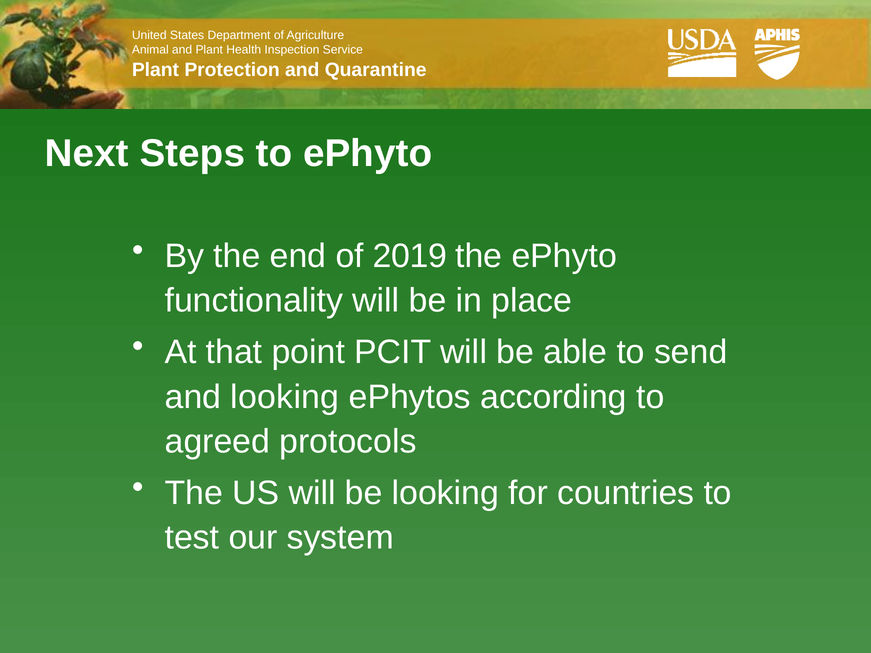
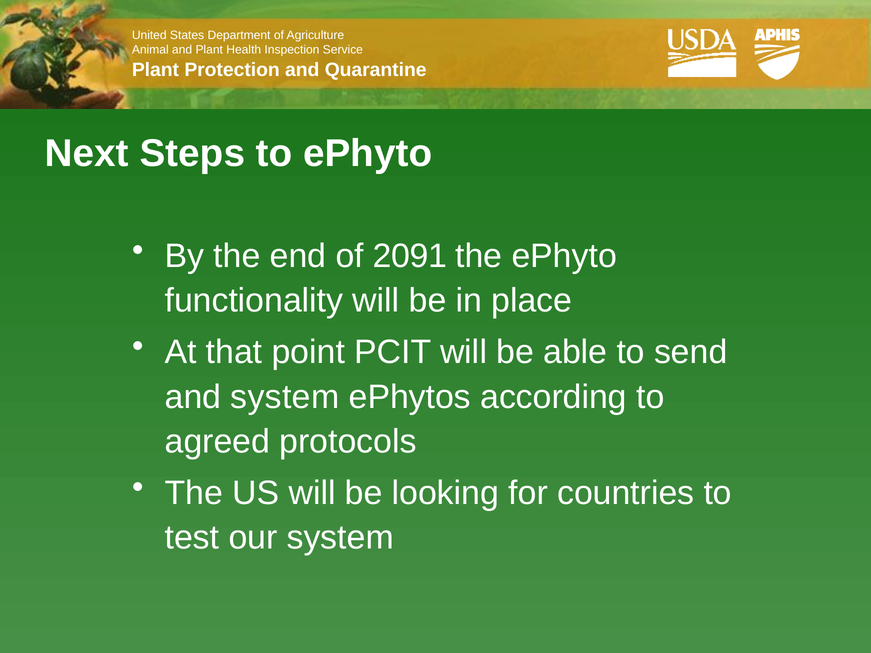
2019: 2019 -> 2091 (410, 256)
and looking: looking -> system (285, 397)
